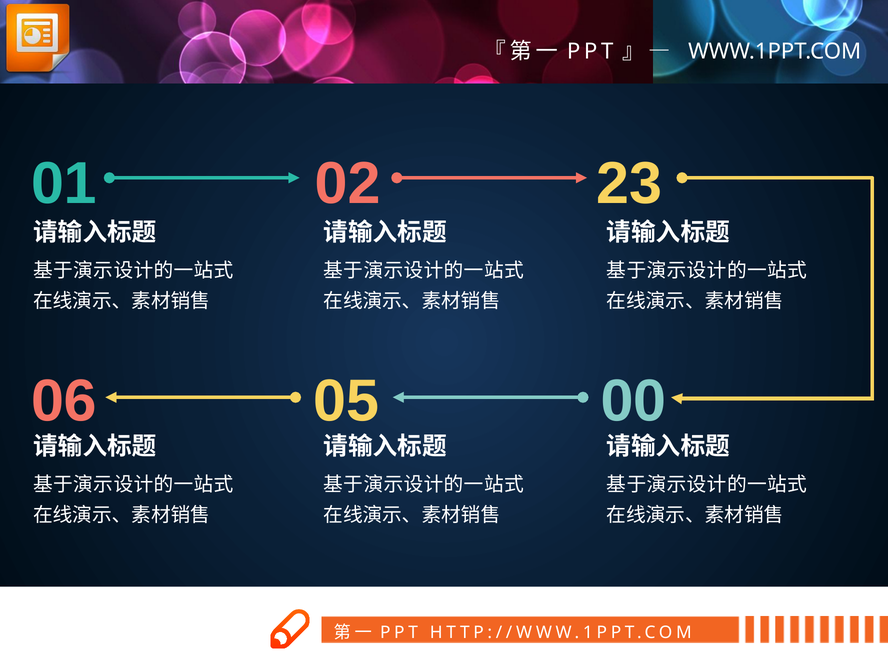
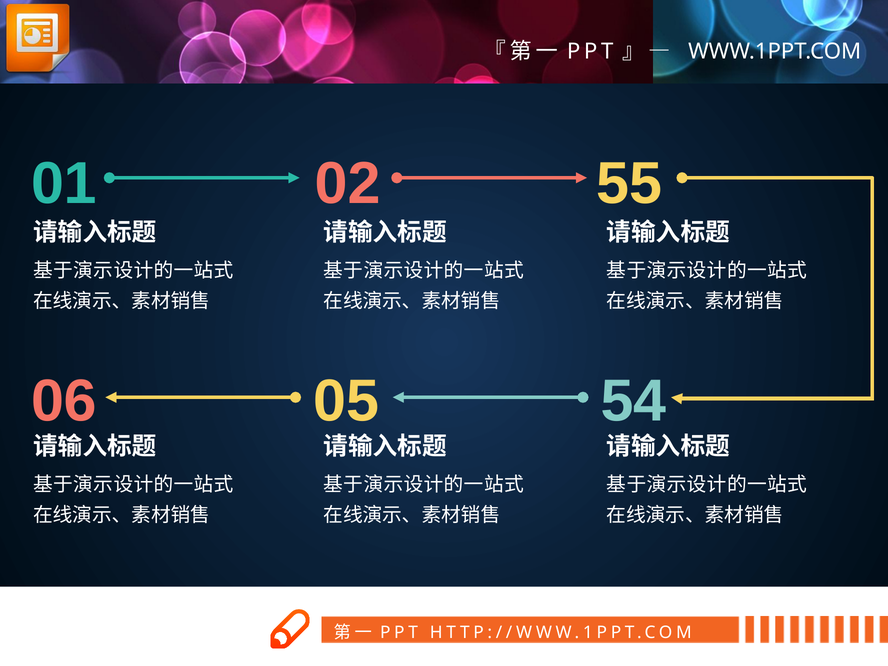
23: 23 -> 55 (629, 184)
00: 00 -> 54 (633, 401)
